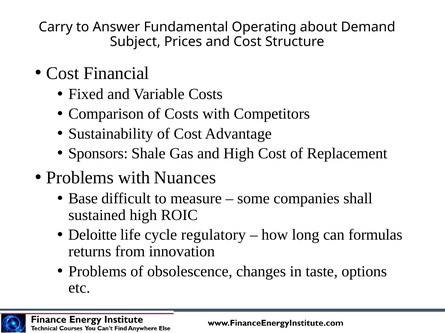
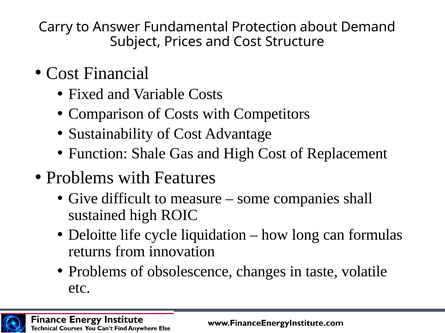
Operating: Operating -> Protection (264, 27)
Sponsors: Sponsors -> Function (98, 154)
Nuances: Nuances -> Features (185, 178)
Base: Base -> Give (83, 199)
regulatory: regulatory -> liquidation (214, 235)
options: options -> volatile (364, 272)
